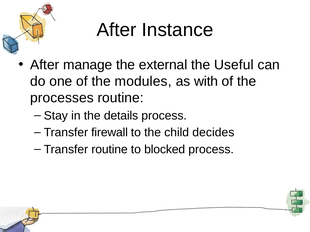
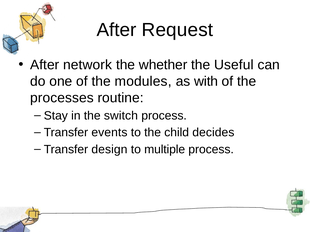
Instance: Instance -> Request (177, 30)
manage: manage -> network (88, 65)
external: external -> whether (163, 65)
details: details -> switch (121, 116)
firewall: firewall -> events (109, 133)
Transfer routine: routine -> design (109, 150)
blocked: blocked -> multiple (165, 150)
